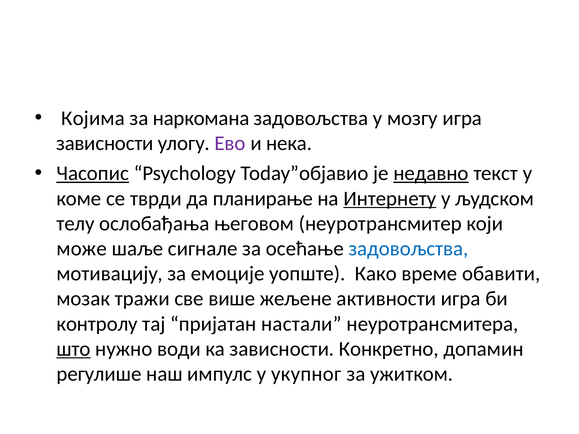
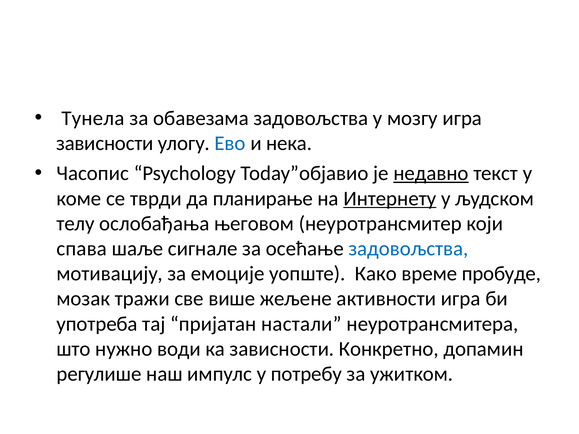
Којима: Којима -> Тунела (93, 118)
наркомана: наркомана -> обавезама (201, 118)
Ево colour: purple -> blue (230, 143)
Часопис underline: present -> none (93, 174)
може: може -> спава (82, 249)
обавити: обавити -> пробуде (501, 274)
контролу: контролу -> употреба (97, 324)
што underline: present -> none (74, 349)
укупног: укупног -> потребу (306, 374)
